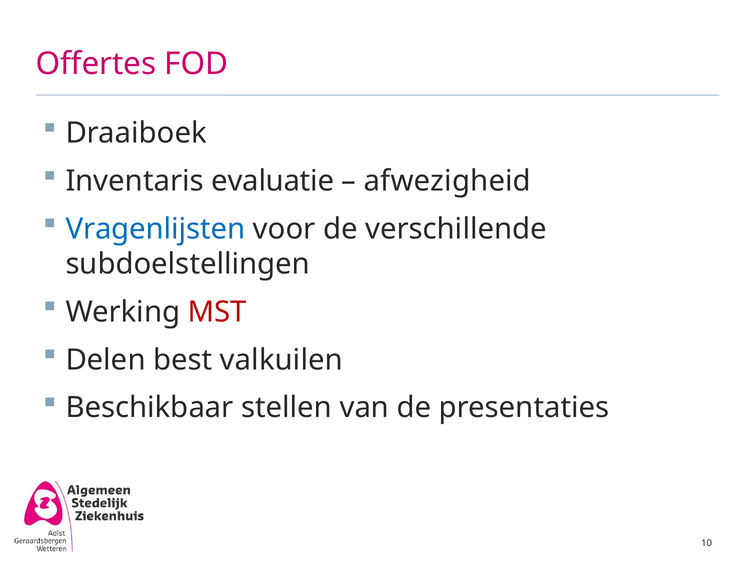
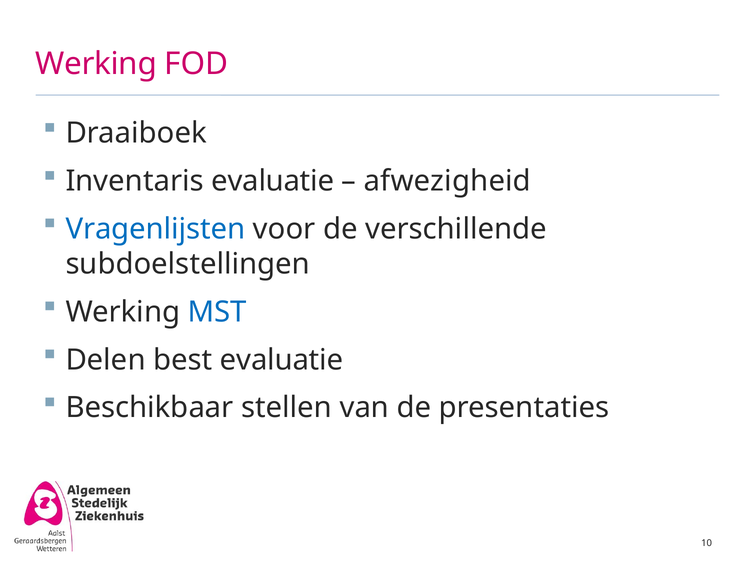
Offertes: Offertes -> Werking (96, 64)
MST colour: red -> blue (217, 312)
best valkuilen: valkuilen -> evaluatie (282, 360)
